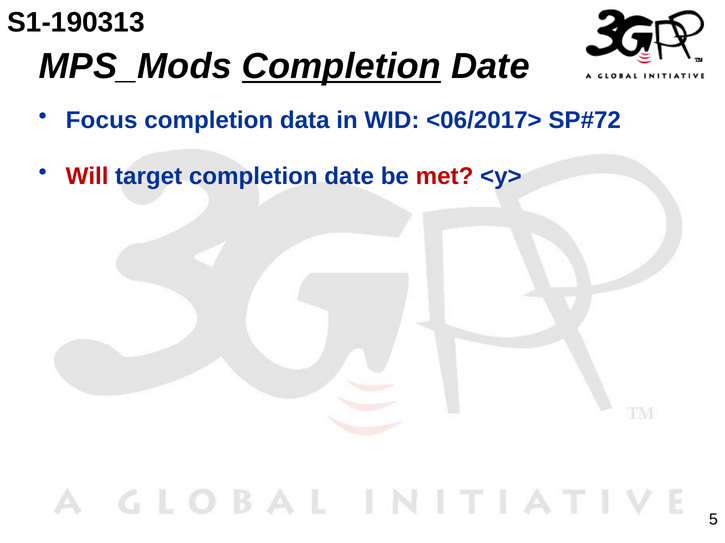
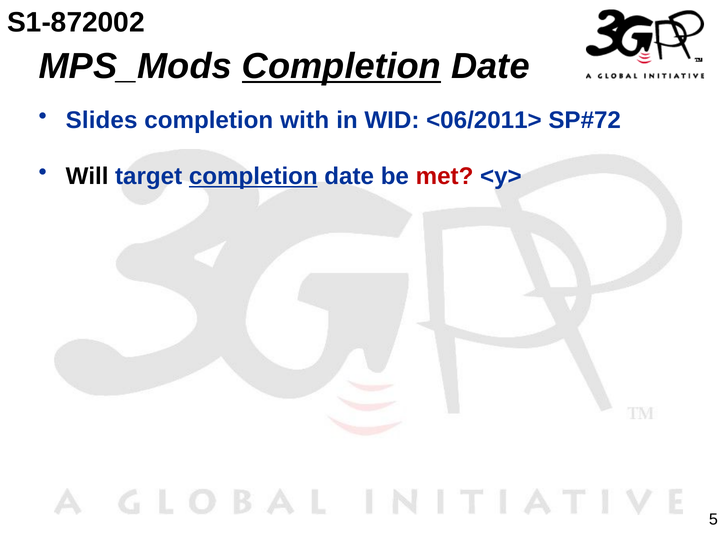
S1-190313: S1-190313 -> S1-872002 (76, 22)
Focus: Focus -> Slides (102, 120)
data: data -> with (305, 120)
<06/2017>: <06/2017> -> <06/2011> (484, 120)
Will colour: red -> black (87, 177)
completion underline: none -> present (253, 177)
